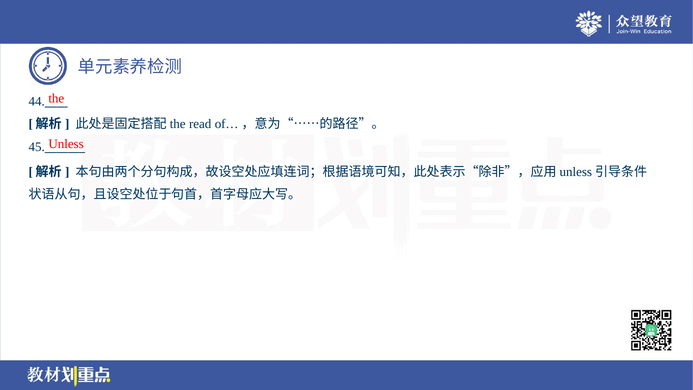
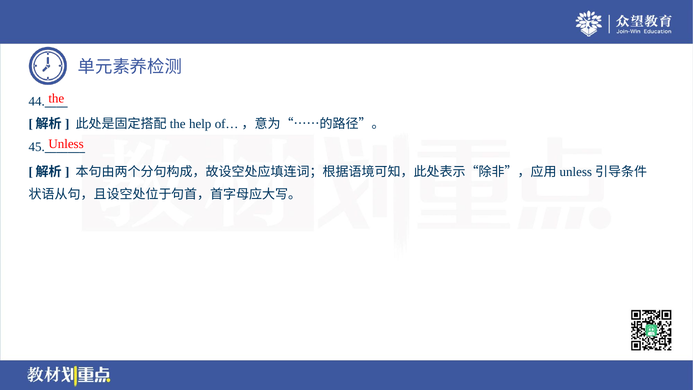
read: read -> help (200, 124)
